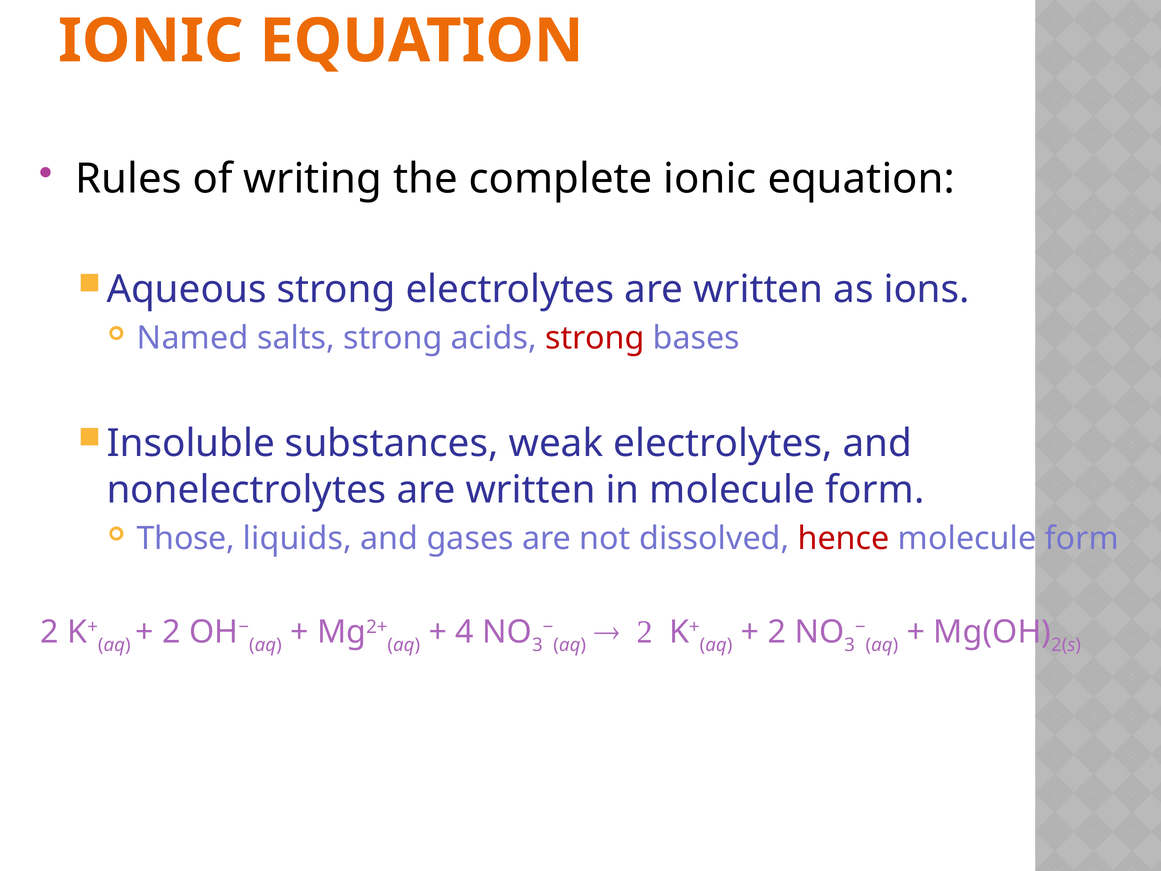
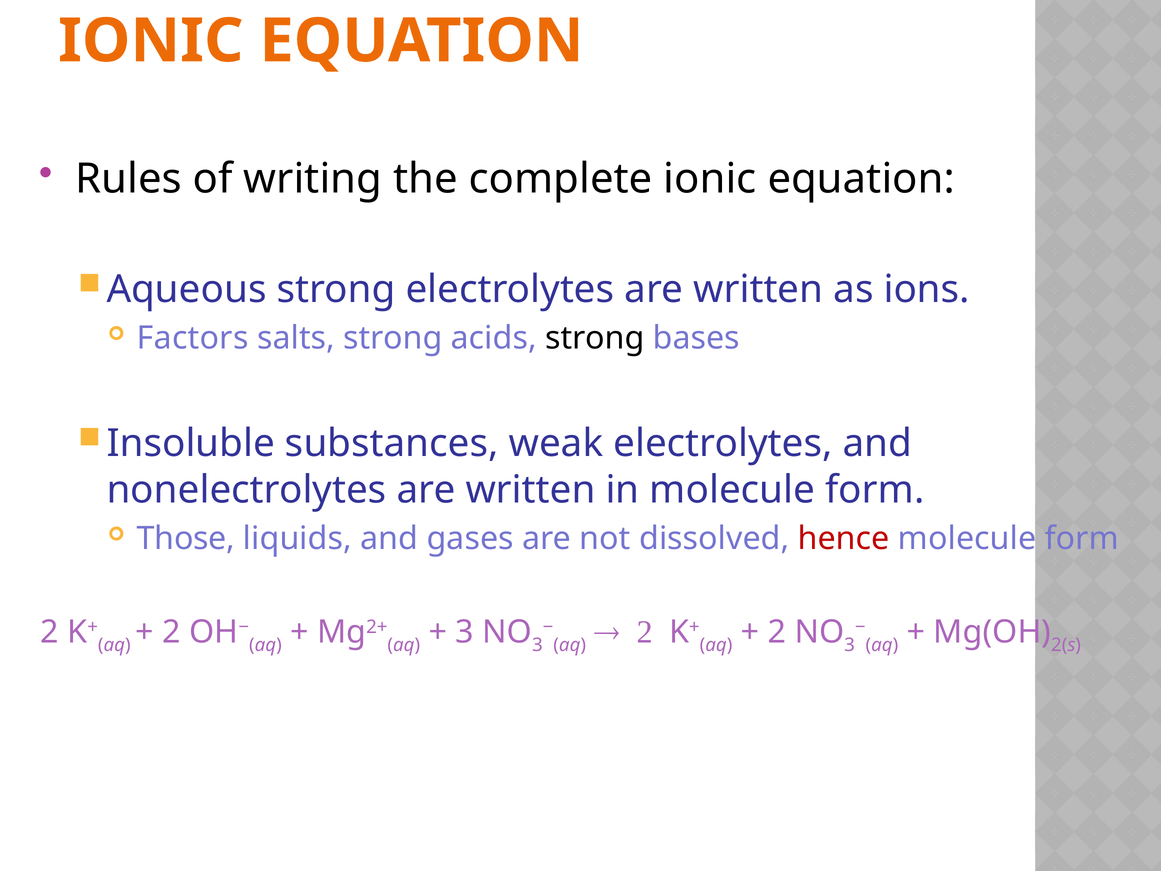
Named: Named -> Factors (193, 338)
strong colour: red -> black (595, 338)
4: 4 -> 3 (465, 632)
